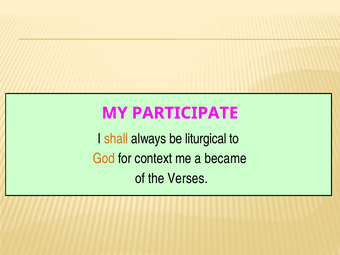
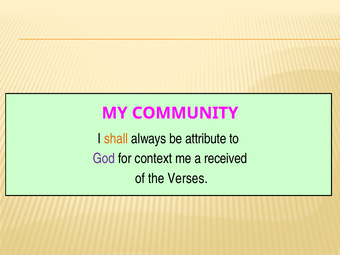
PARTICIPATE: PARTICIPATE -> COMMUNITY (185, 113)
liturgical: liturgical -> attribute (206, 139)
God colour: orange -> purple (104, 158)
became: became -> received (226, 158)
